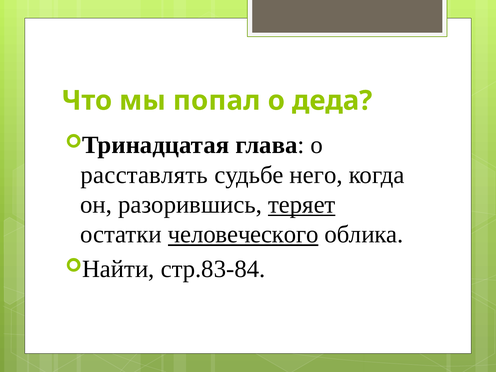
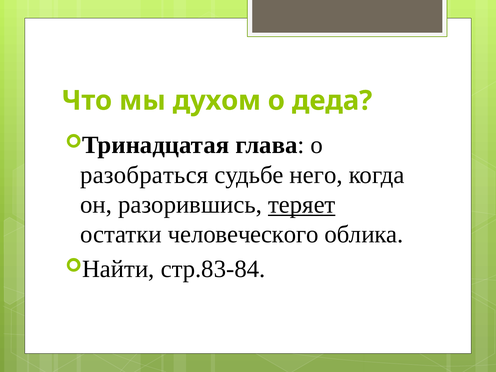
попал: попал -> духом (217, 101)
расставлять: расставлять -> разобраться (144, 175)
человеческого underline: present -> none (243, 234)
